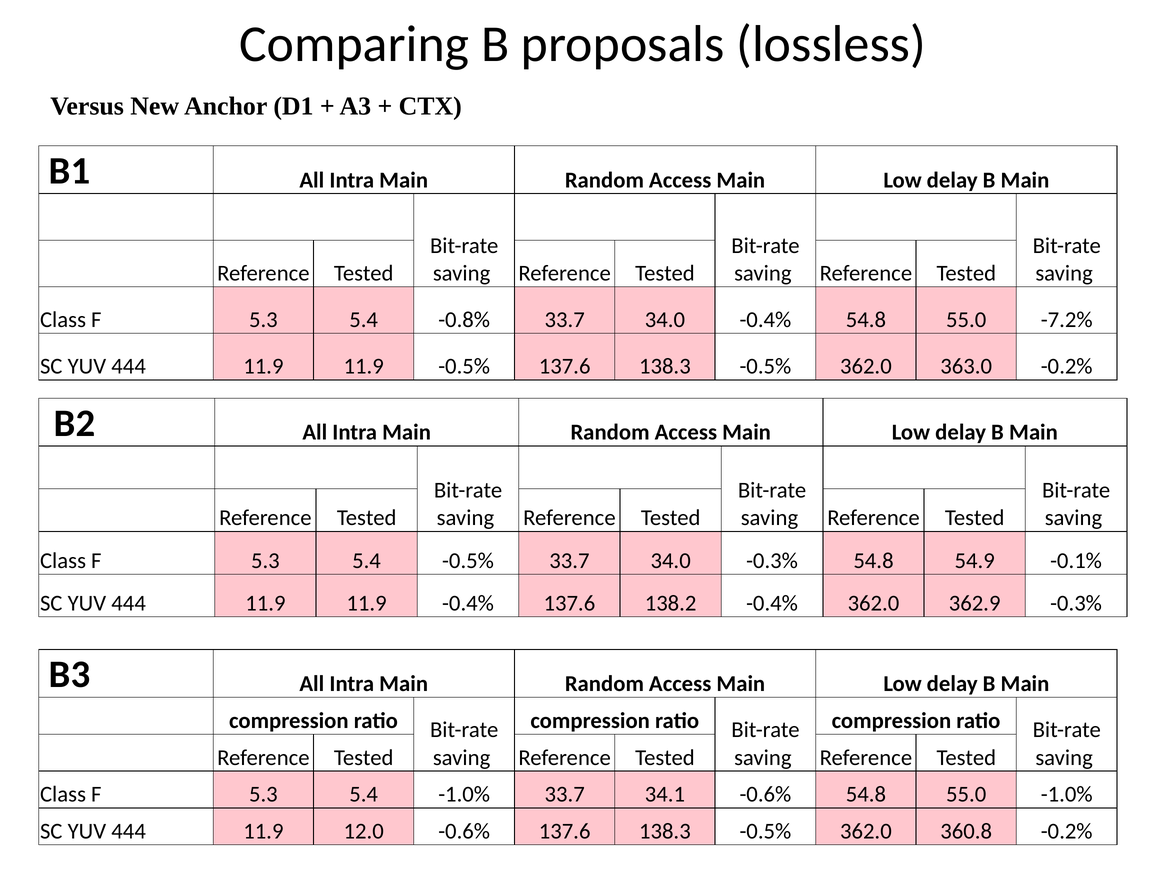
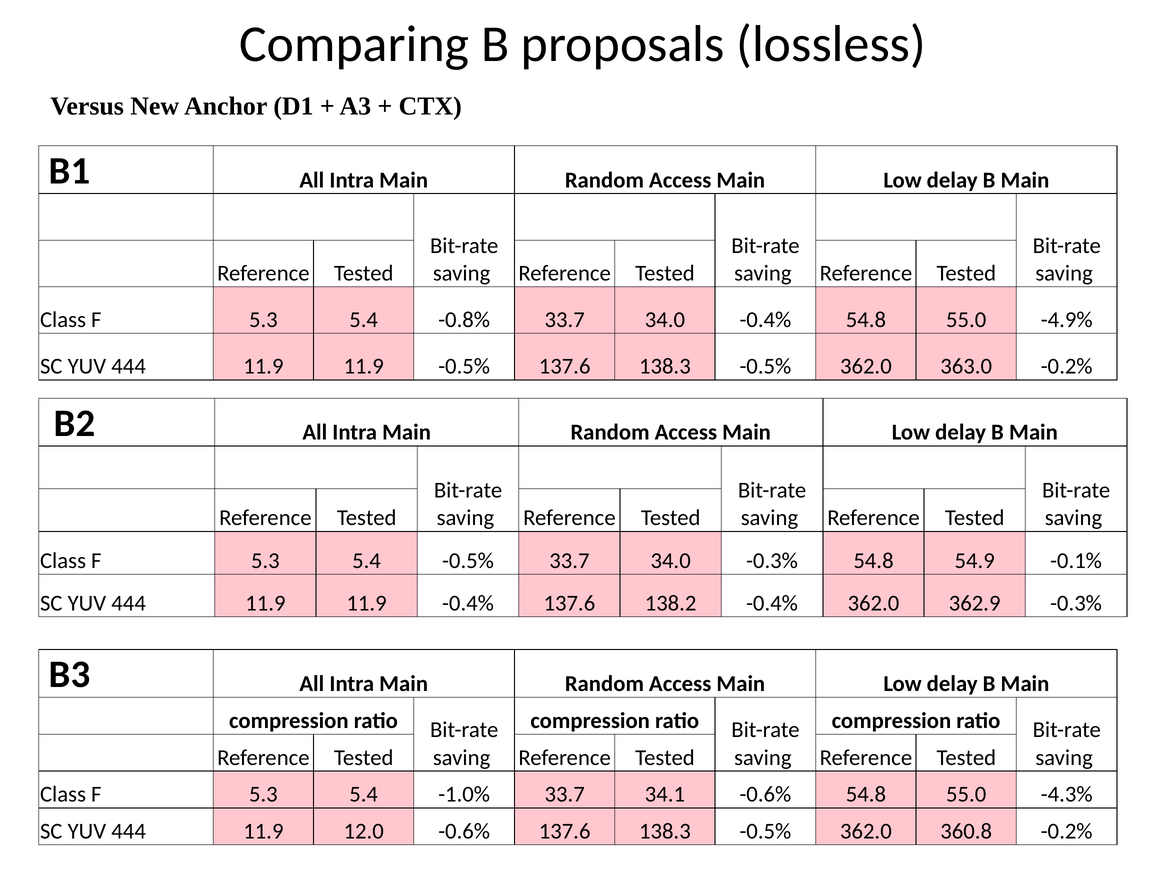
-7.2%: -7.2% -> -4.9% (1067, 320)
55.0 -1.0%: -1.0% -> -4.3% (1067, 795)
